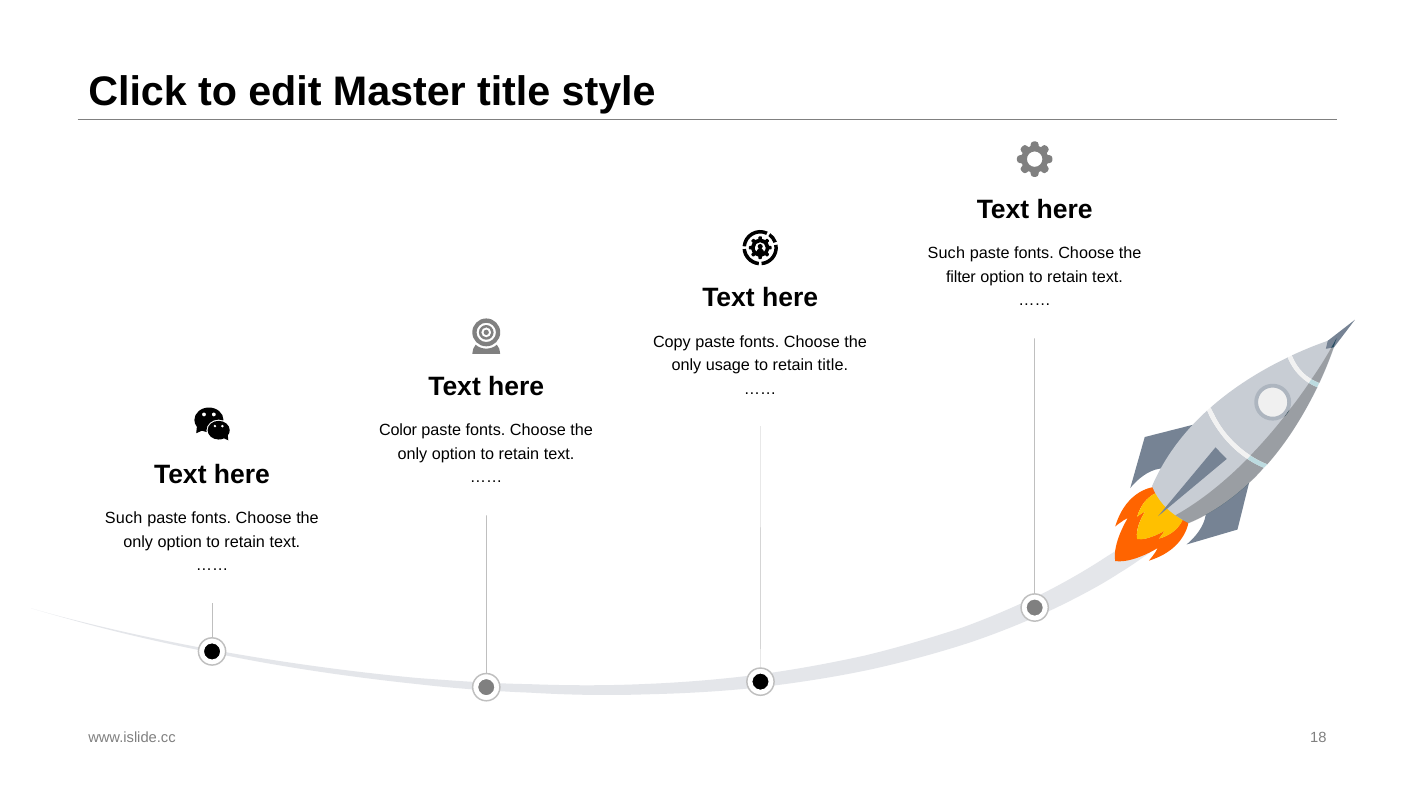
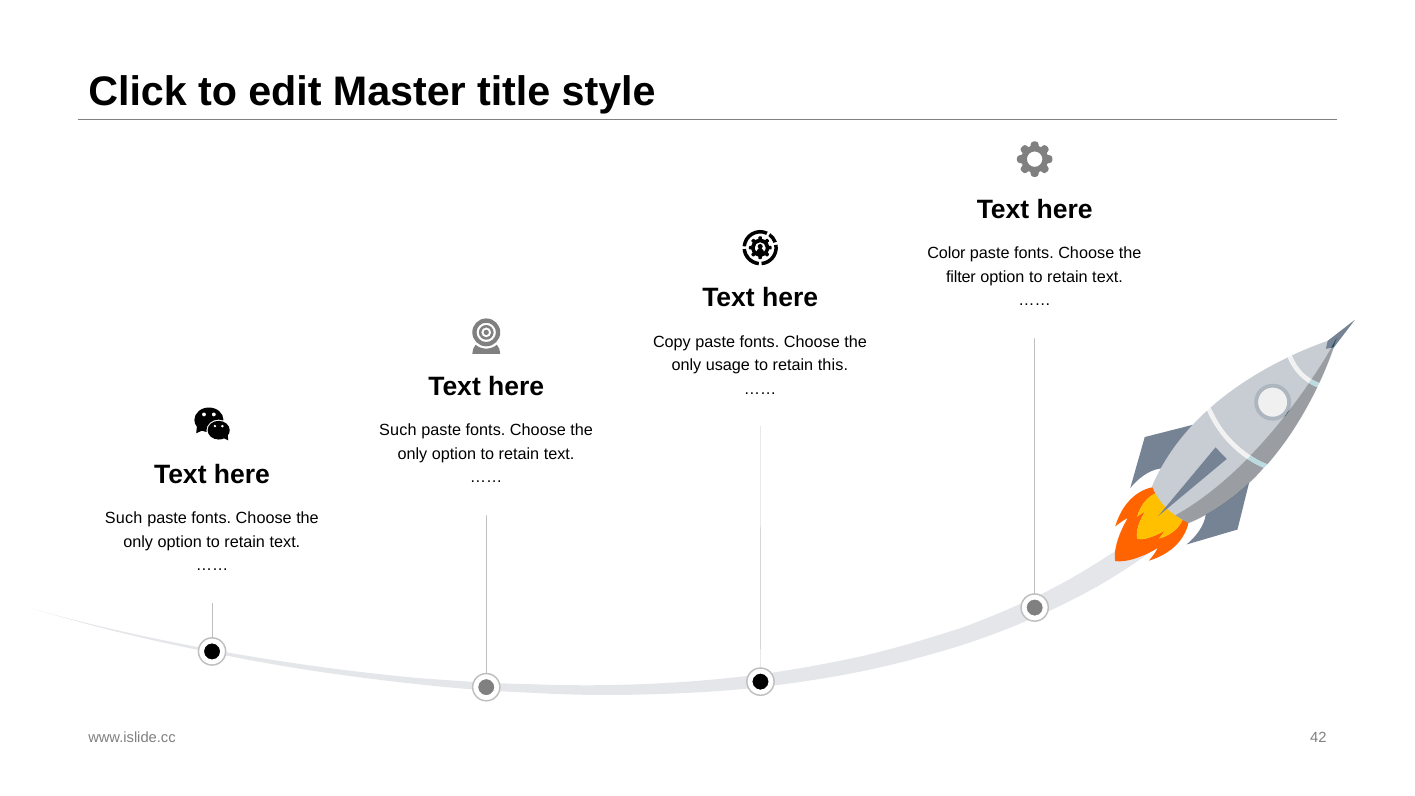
Such: Such -> Color (946, 254)
retain title: title -> this (833, 365)
Color: Color -> Such (398, 431)
18: 18 -> 42 (1318, 737)
